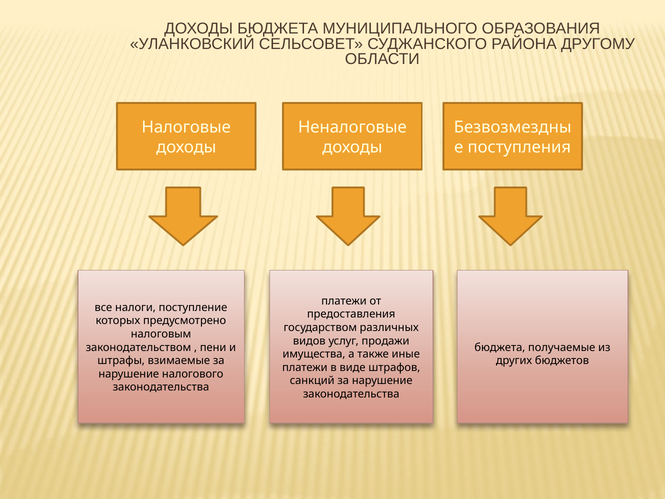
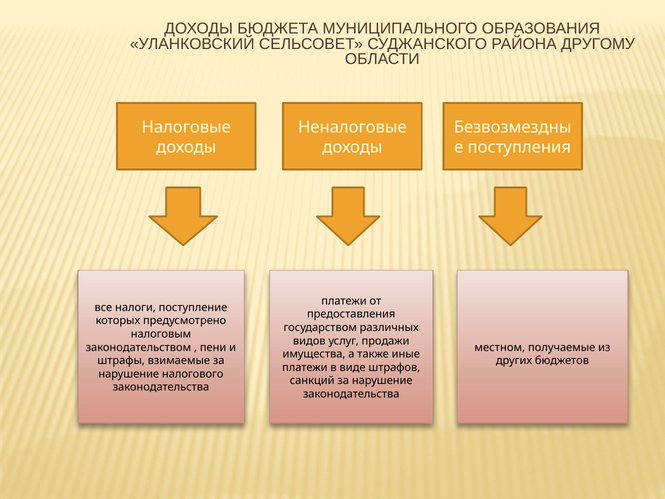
бюджета: бюджета -> местном (500, 347)
